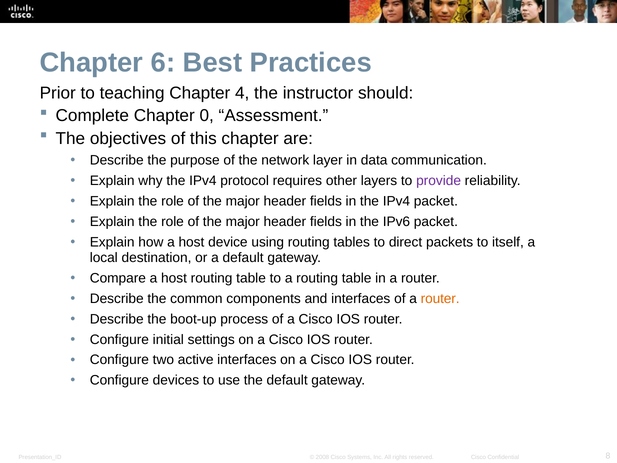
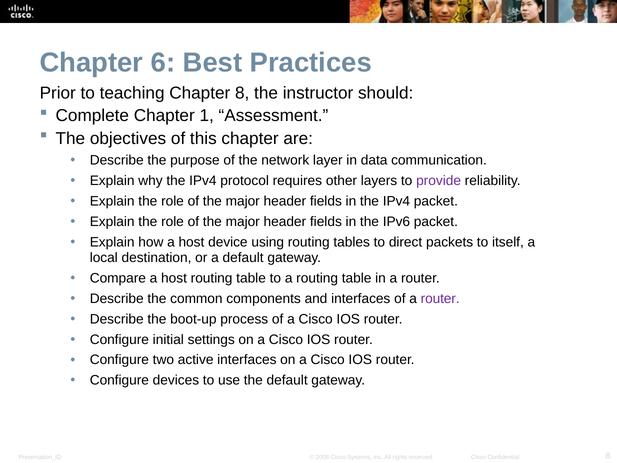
Chapter 4: 4 -> 8 (242, 93)
0: 0 -> 1 (207, 116)
router colour: orange -> purple (440, 298)
